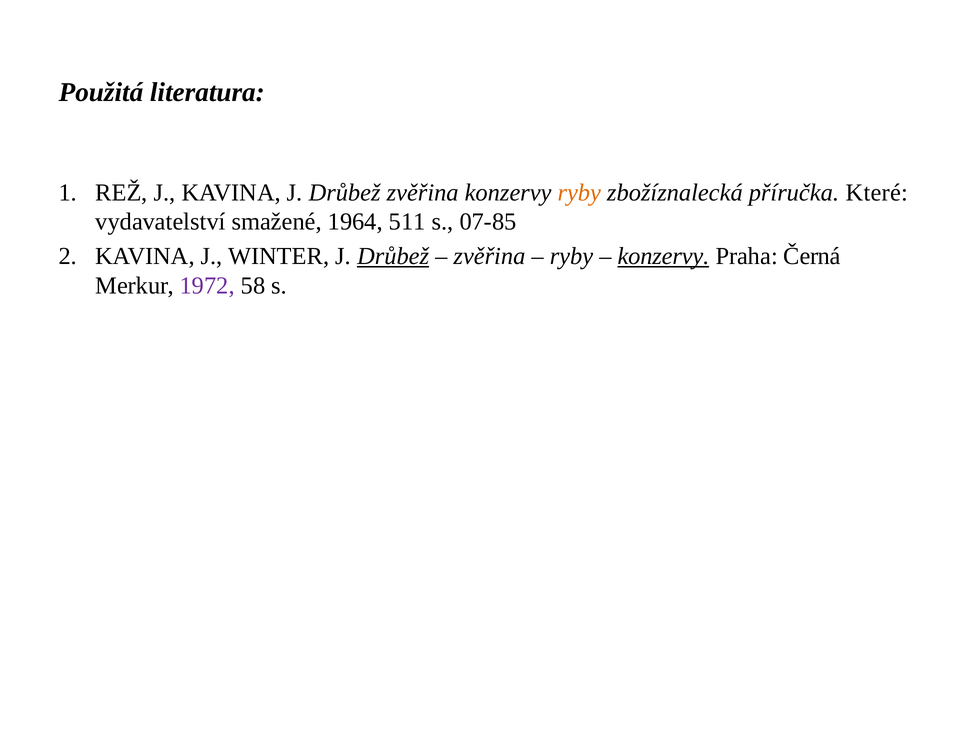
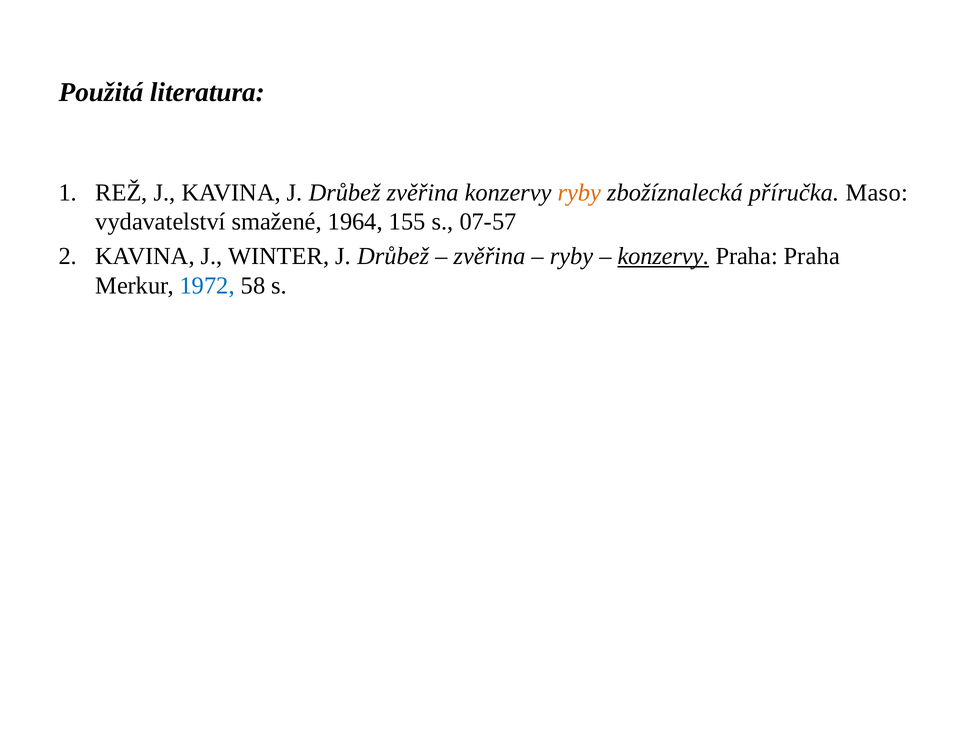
Které: Které -> Maso (877, 192)
511: 511 -> 155 (407, 222)
07-85: 07-85 -> 07-57 (488, 222)
Drůbež underline: present -> none (393, 256)
Praha Černá: Černá -> Praha (812, 256)
1972 colour: purple -> blue (207, 285)
